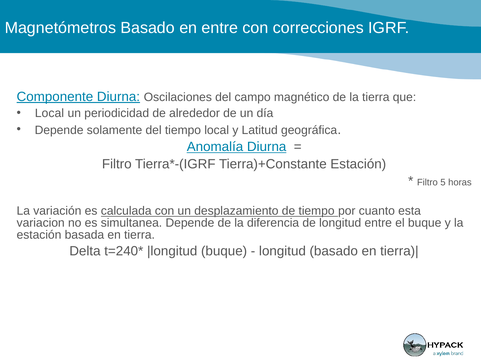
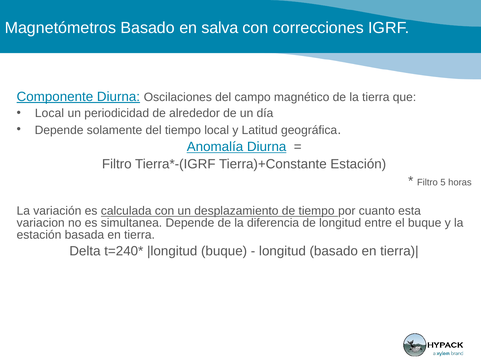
en entre: entre -> salva (220, 28)
